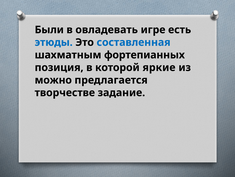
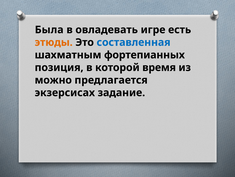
Были: Были -> Была (49, 30)
этюды colour: blue -> orange (54, 42)
яркие: яркие -> время (159, 67)
творчестве: творчестве -> экзерсисах (65, 92)
